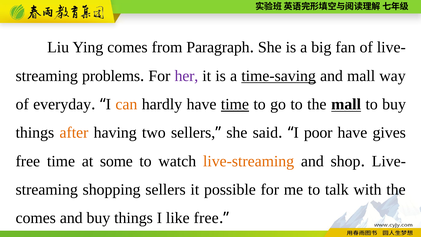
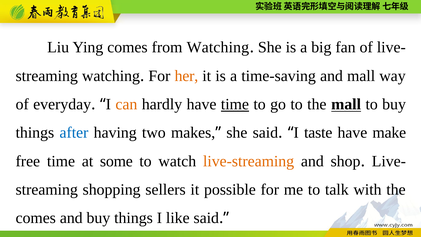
from Paragraph: Paragraph -> Watching (218, 47)
problems: problems -> watching (111, 76)
her colour: purple -> orange (186, 76)
time-saving underline: present -> none (279, 76)
after colour: orange -> blue (74, 133)
two sellers: sellers -> makes (193, 133)
poor: poor -> taste (318, 133)
gives: gives -> make (389, 133)
like free: free -> said (206, 218)
